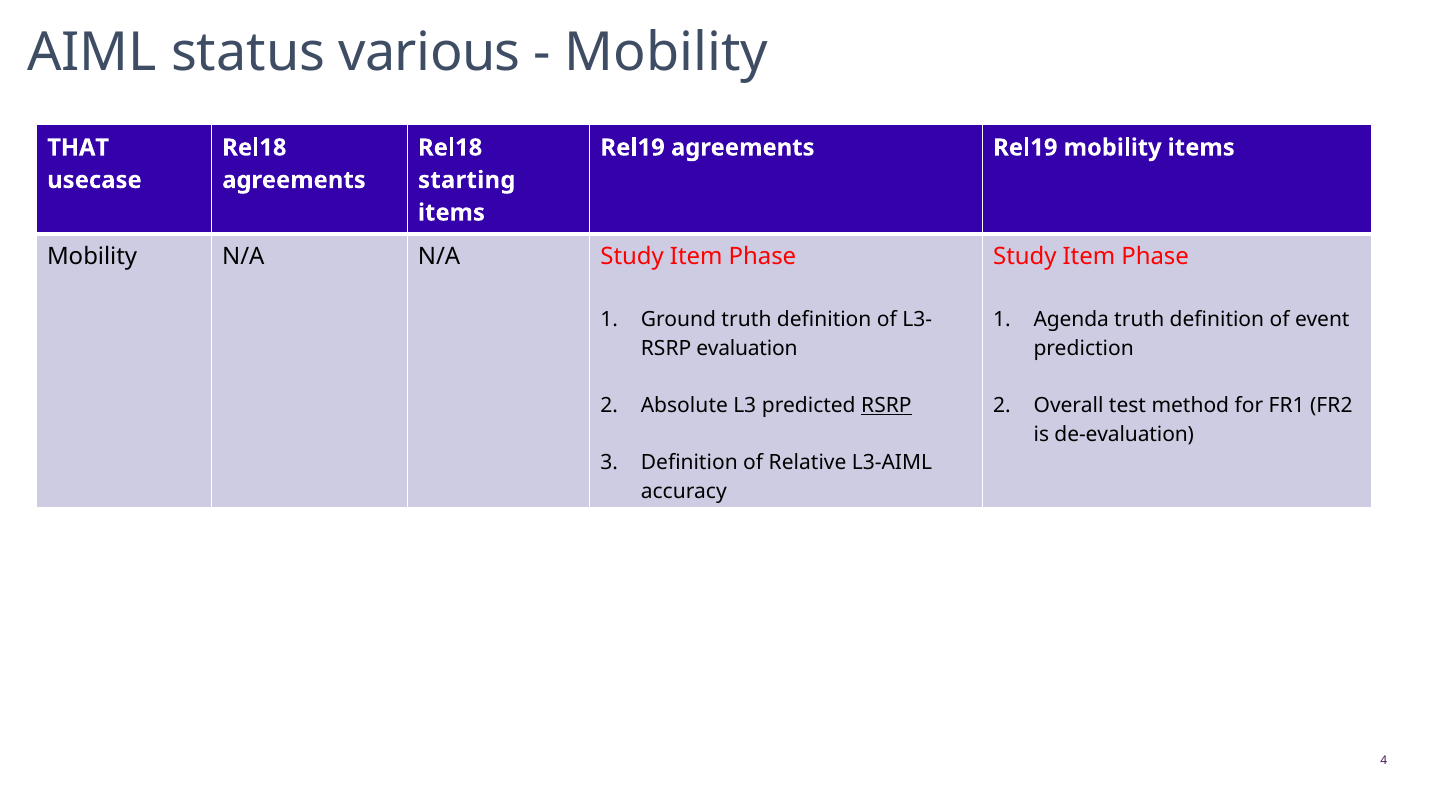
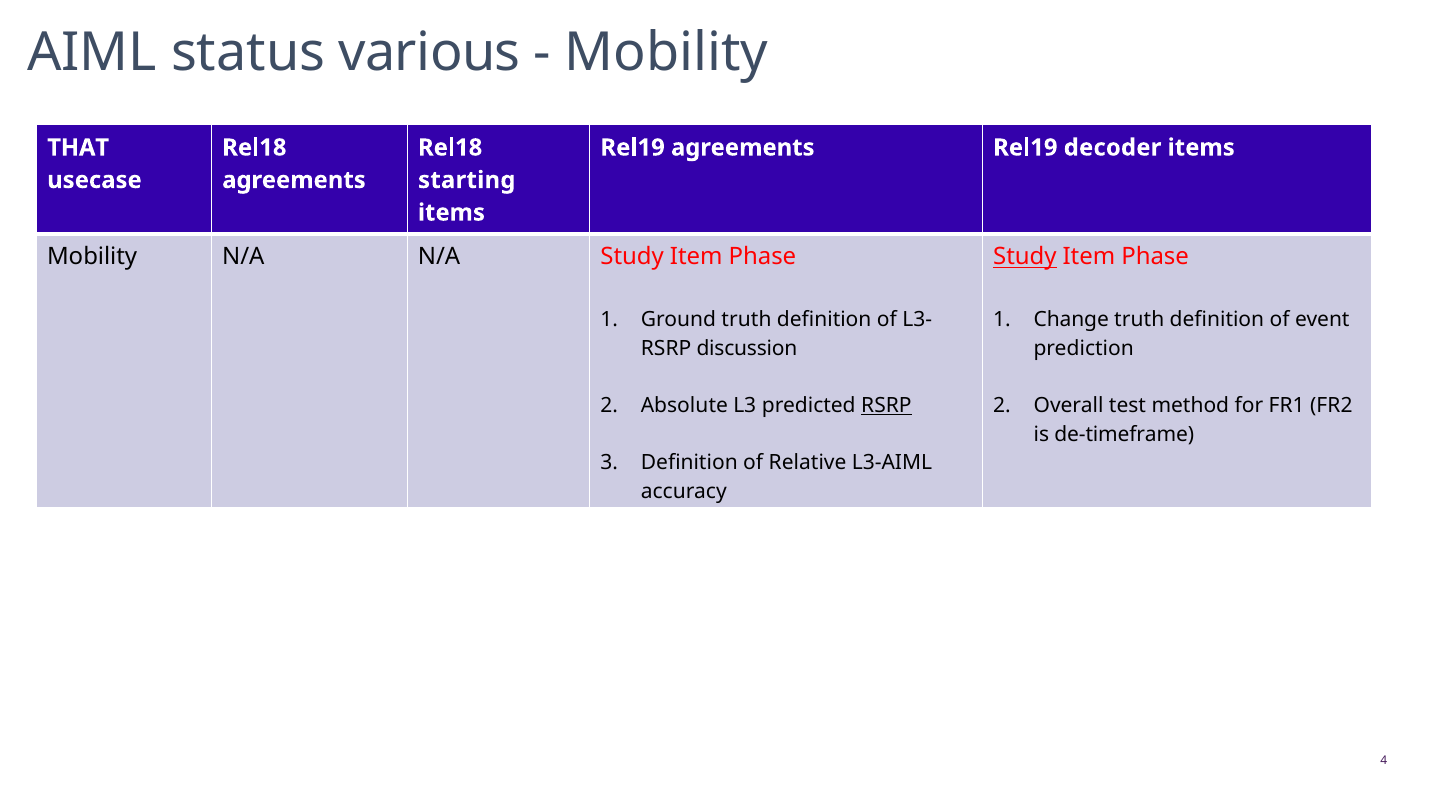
Rel19 mobility: mobility -> decoder (1113, 148)
Study underline: none -> present (1025, 257)
Agenda: Agenda -> Change (1071, 320)
evaluation: evaluation -> discussion (747, 349)
de-evaluation: de-evaluation -> de-timeframe (1124, 434)
